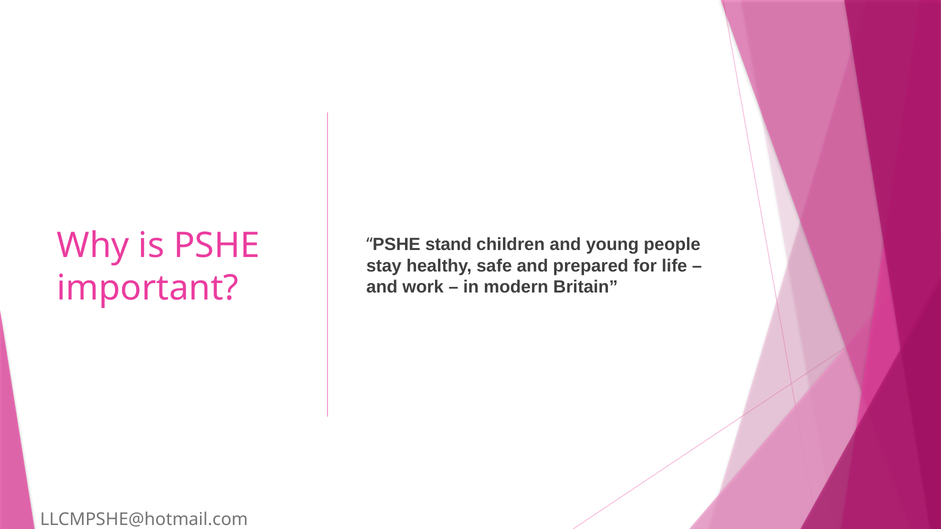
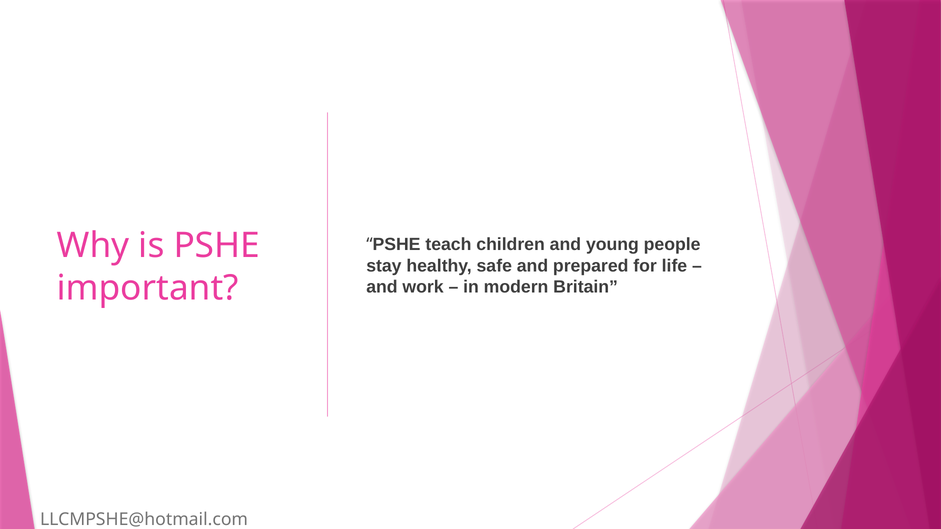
stand: stand -> teach (448, 245)
